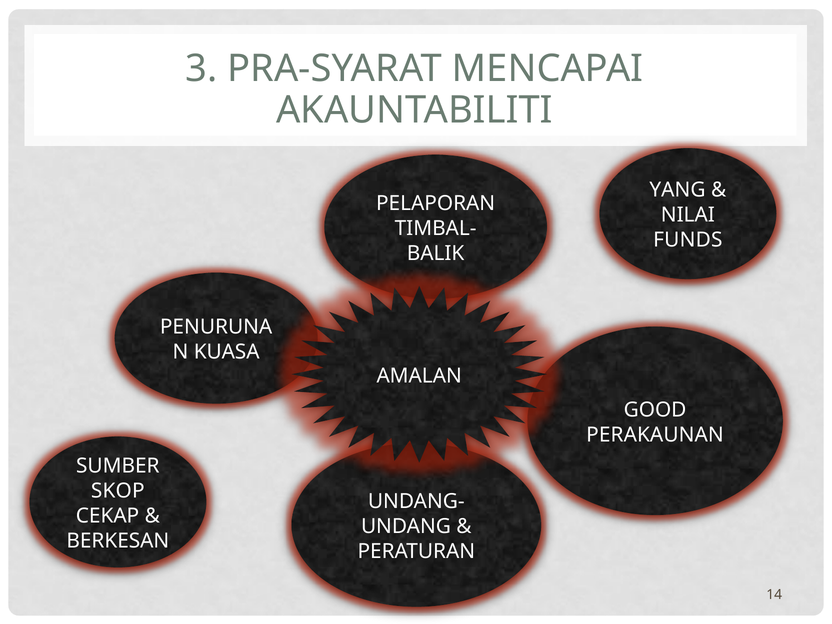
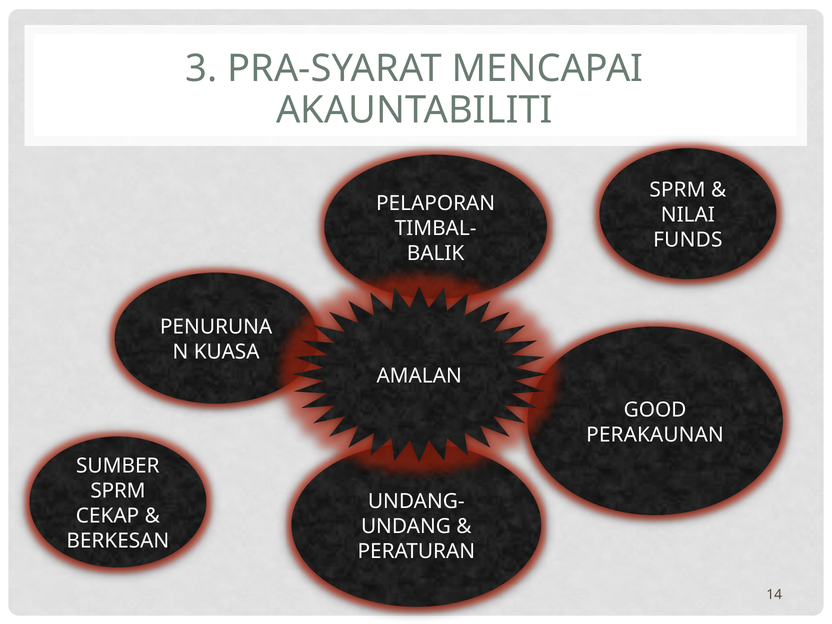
YANG: YANG -> SPRM (677, 190)
SKOP: SKOP -> SPRM (118, 491)
